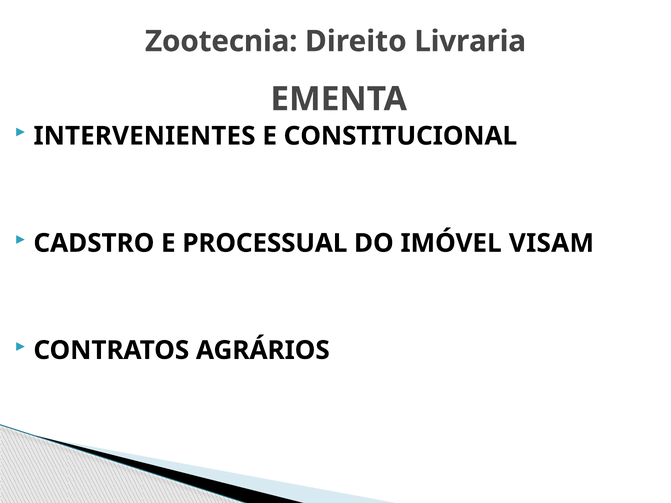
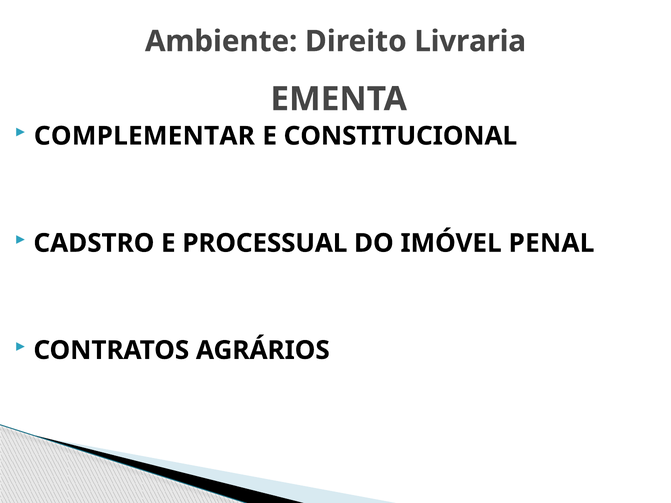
Zootecnia: Zootecnia -> Ambiente (221, 41)
INTERVENIENTES: INTERVENIENTES -> COMPLEMENTAR (144, 136)
VISAM: VISAM -> PENAL (551, 243)
